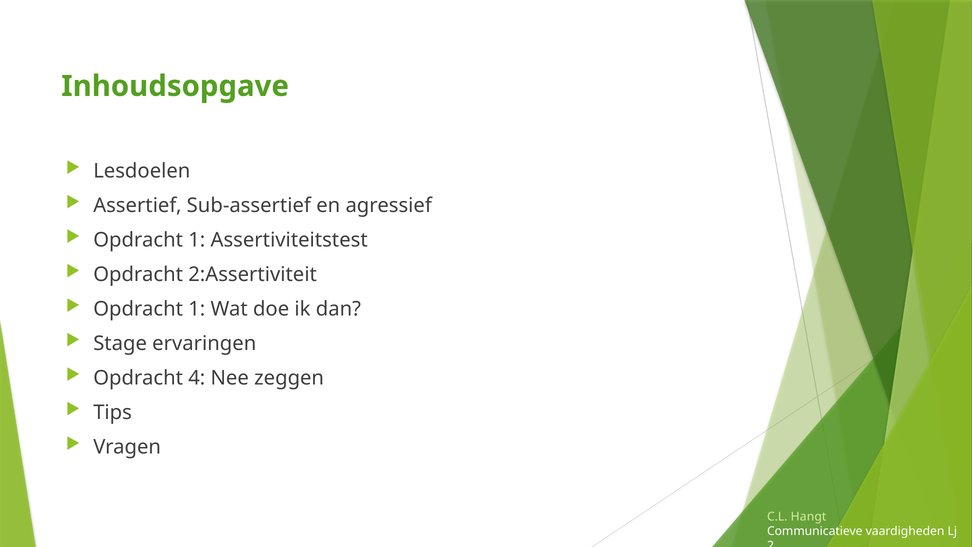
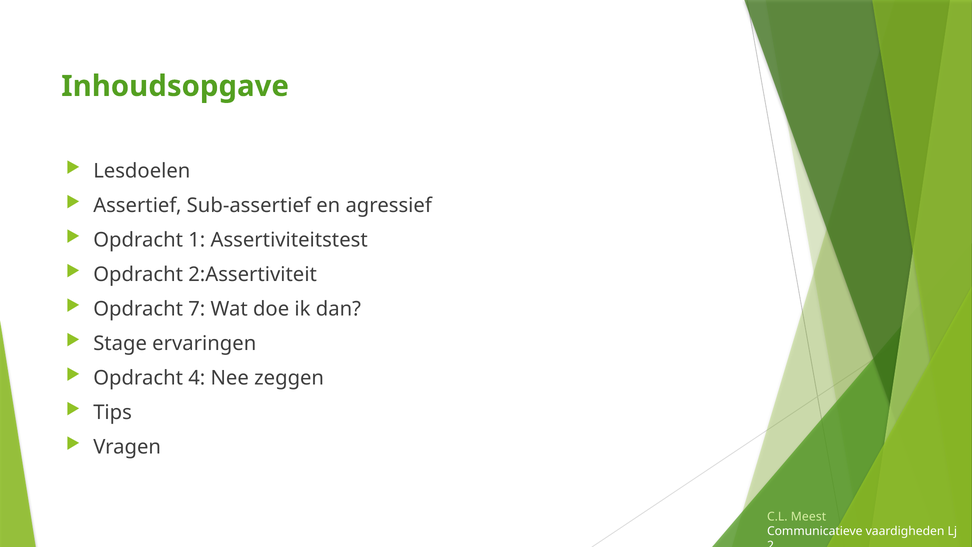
1: 1 -> 7 (197, 309)
Hangt: Hangt -> Meest (809, 517)
